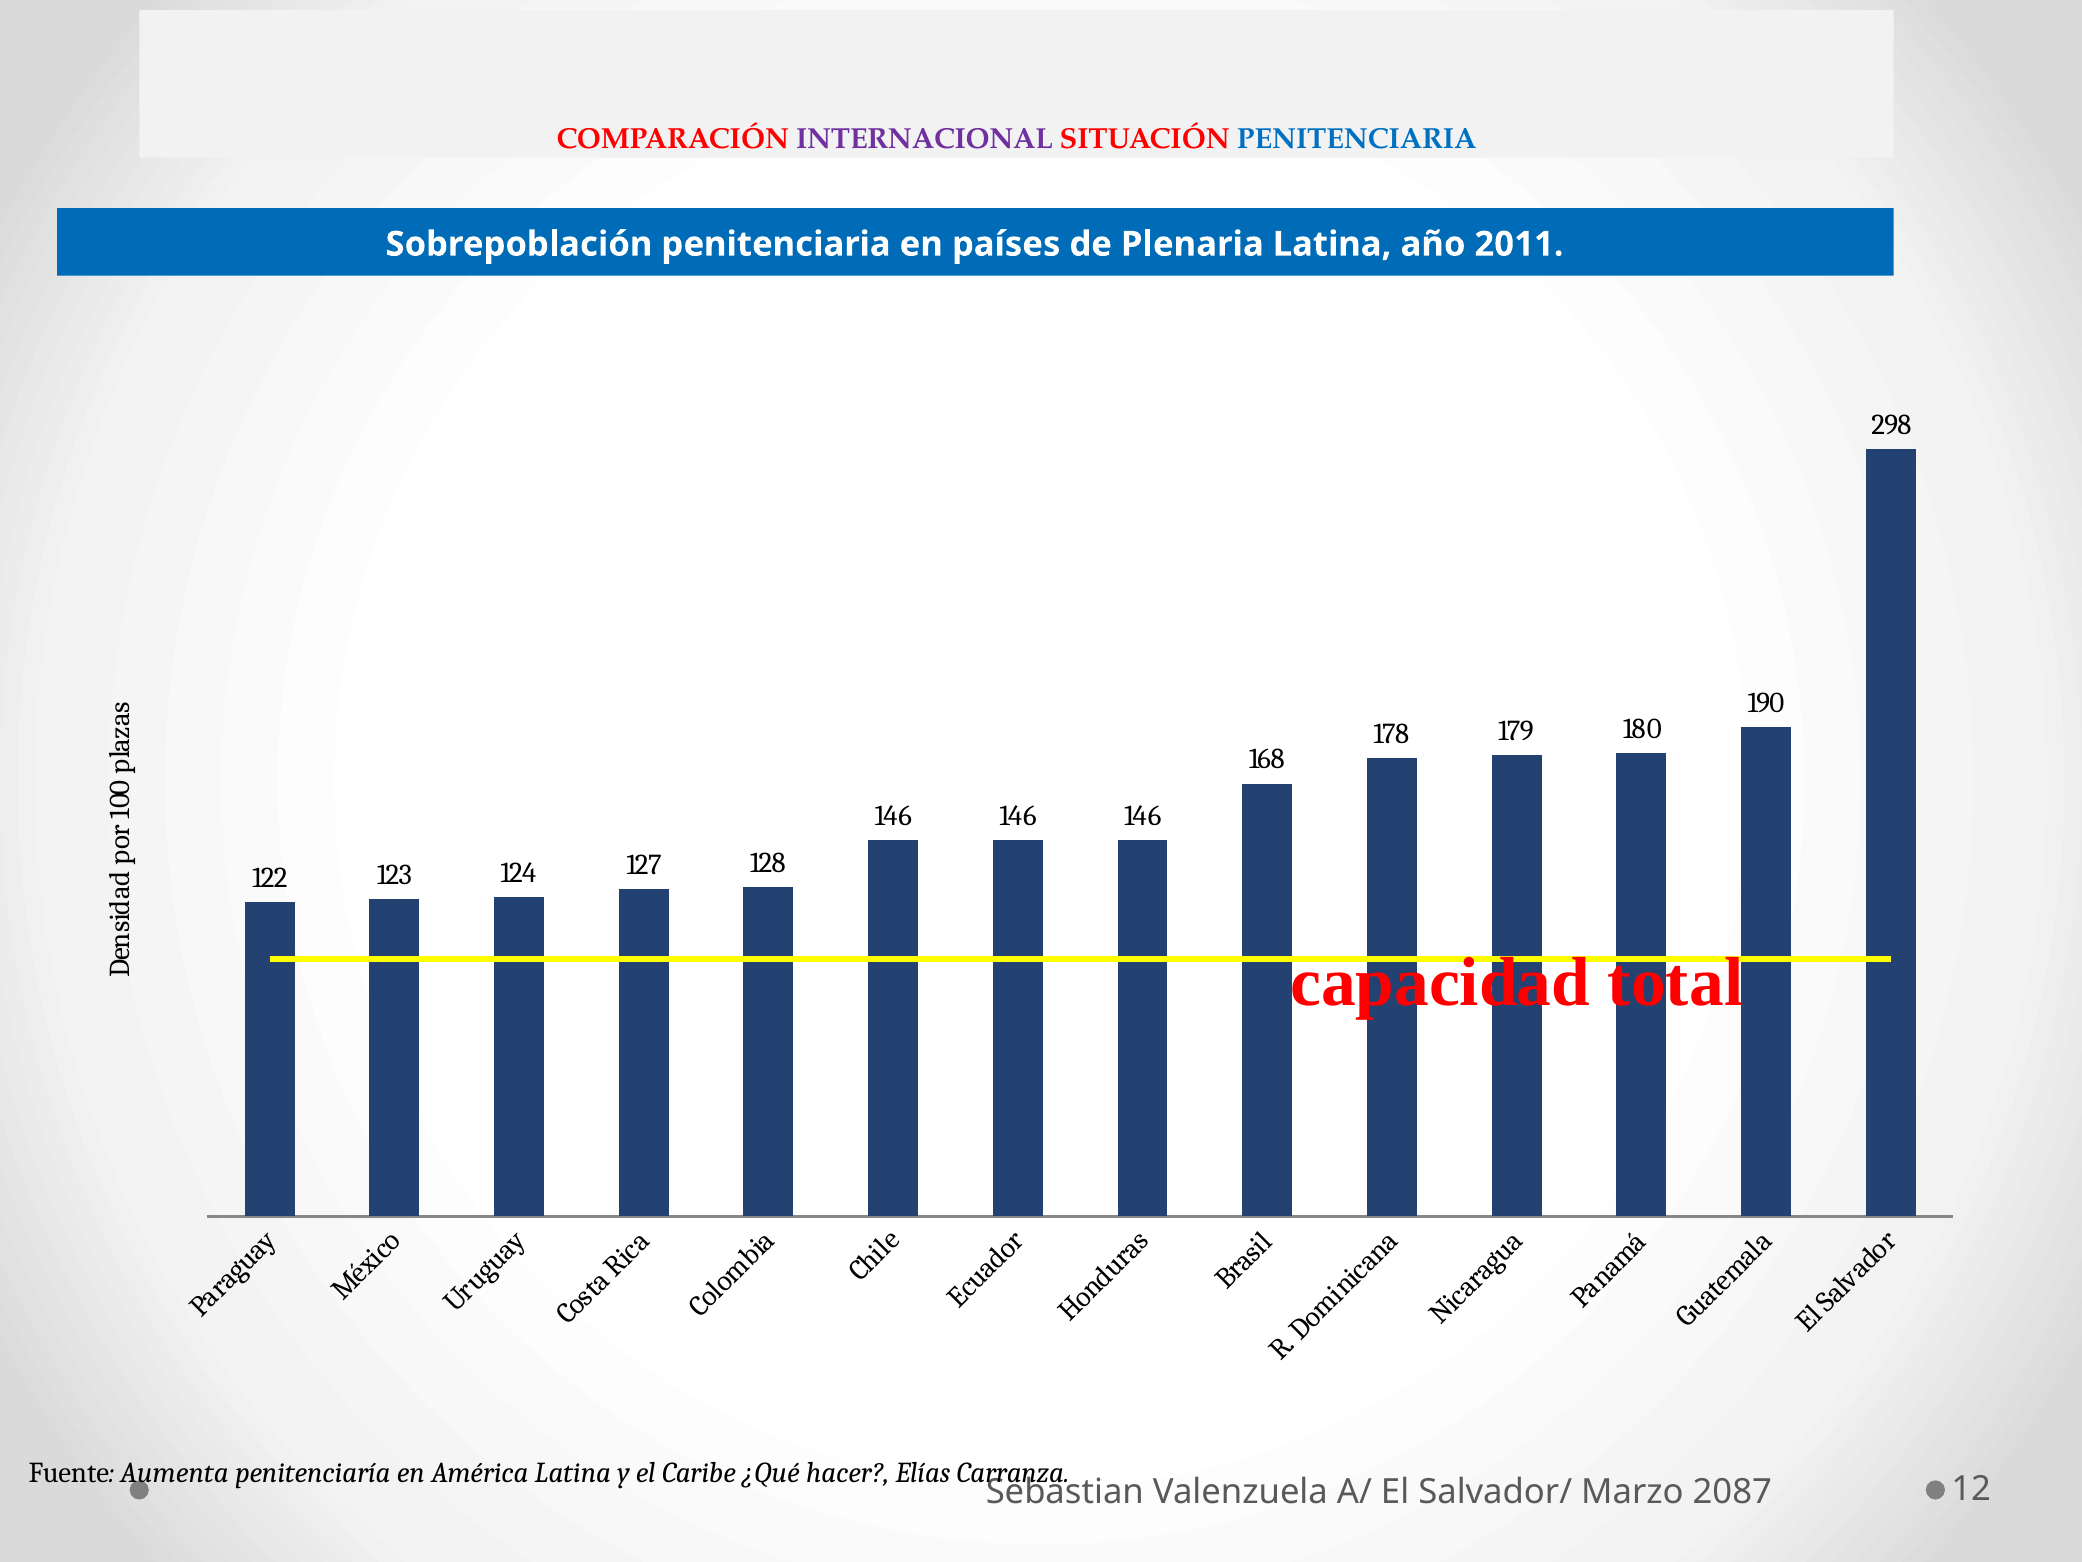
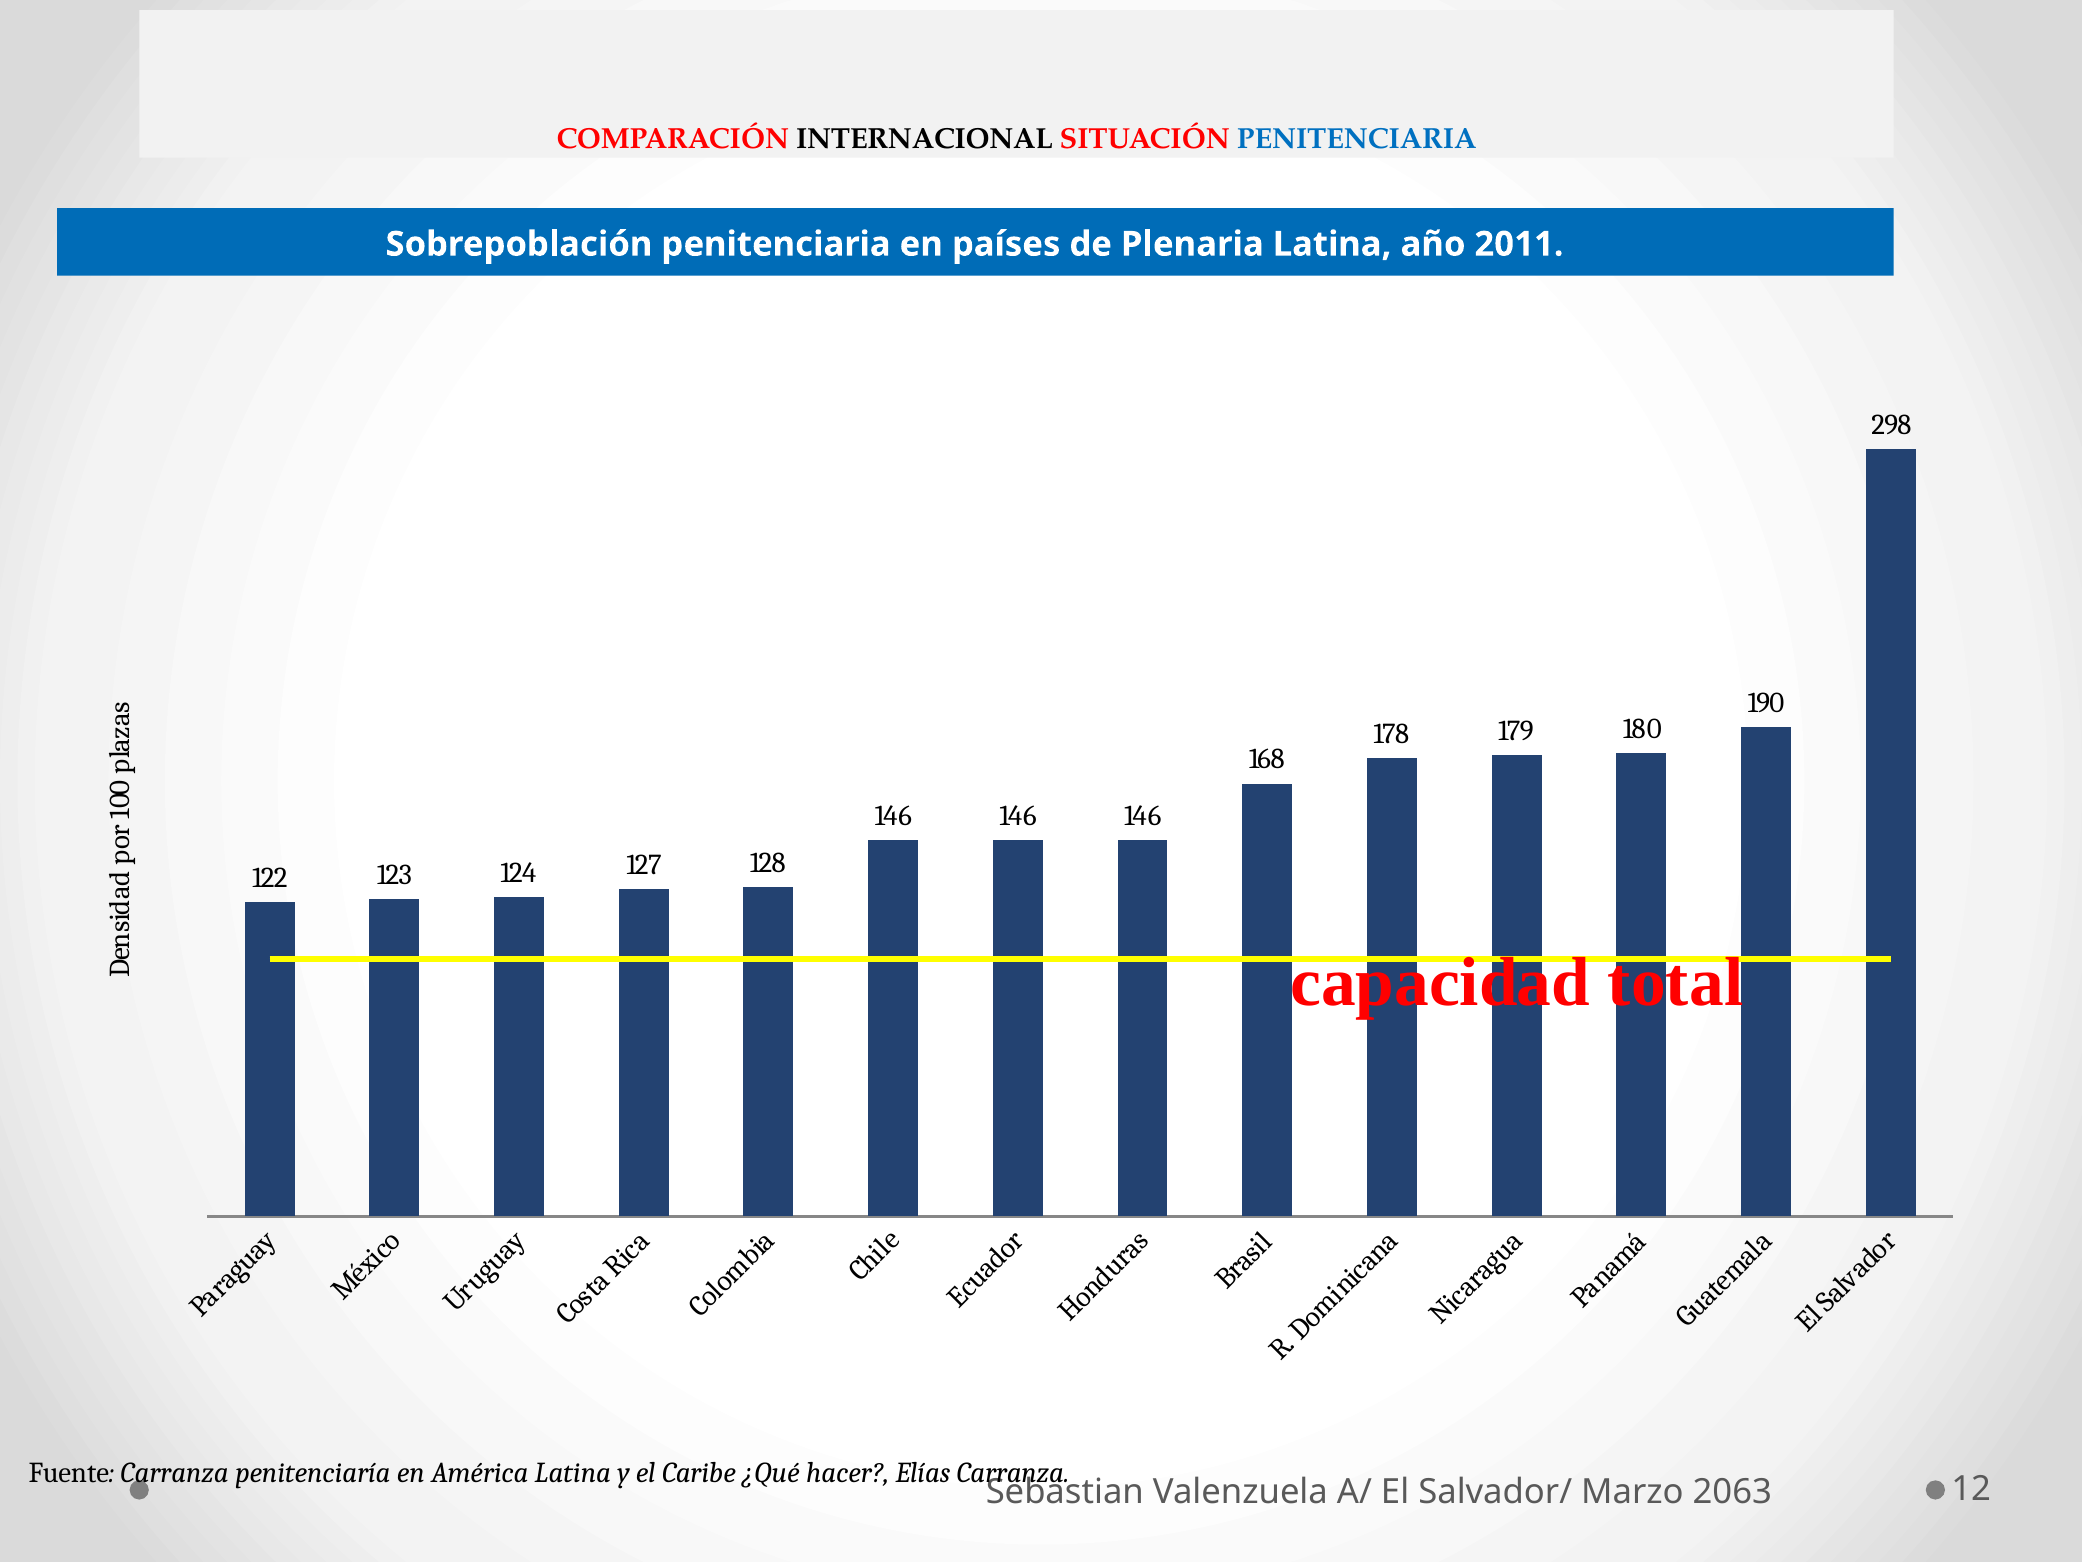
INTERNACIONAL colour: purple -> black (925, 139)
Fuente Aumenta: Aumenta -> Carranza (175, 1472)
2087: 2087 -> 2063 (1732, 1491)
